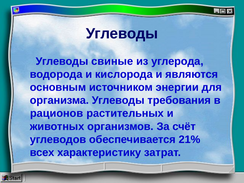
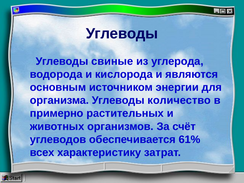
требования: требования -> количество (179, 100)
рационов: рационов -> примерно (57, 113)
21%: 21% -> 61% (190, 139)
